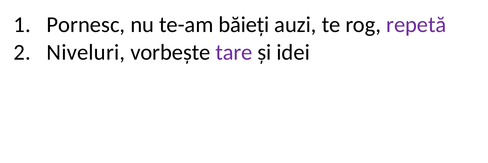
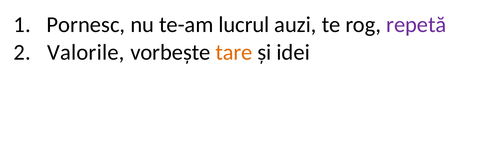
băieți: băieți -> lucrul (244, 25)
Niveluri: Niveluri -> Valorile (86, 52)
tare colour: purple -> orange (234, 52)
